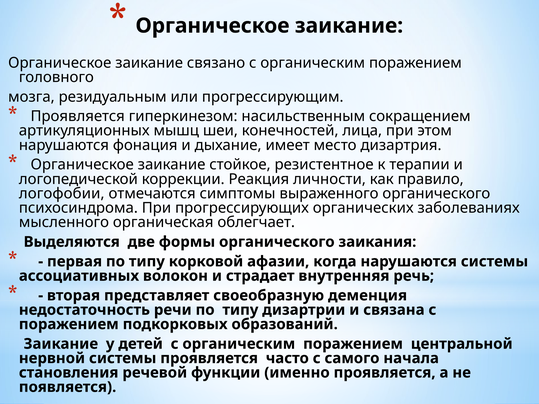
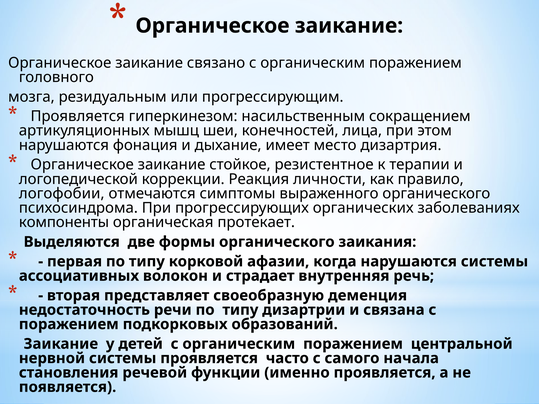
мысленного: мысленного -> компоненты (64, 222)
облегчает: облегчает -> протекает (256, 222)
